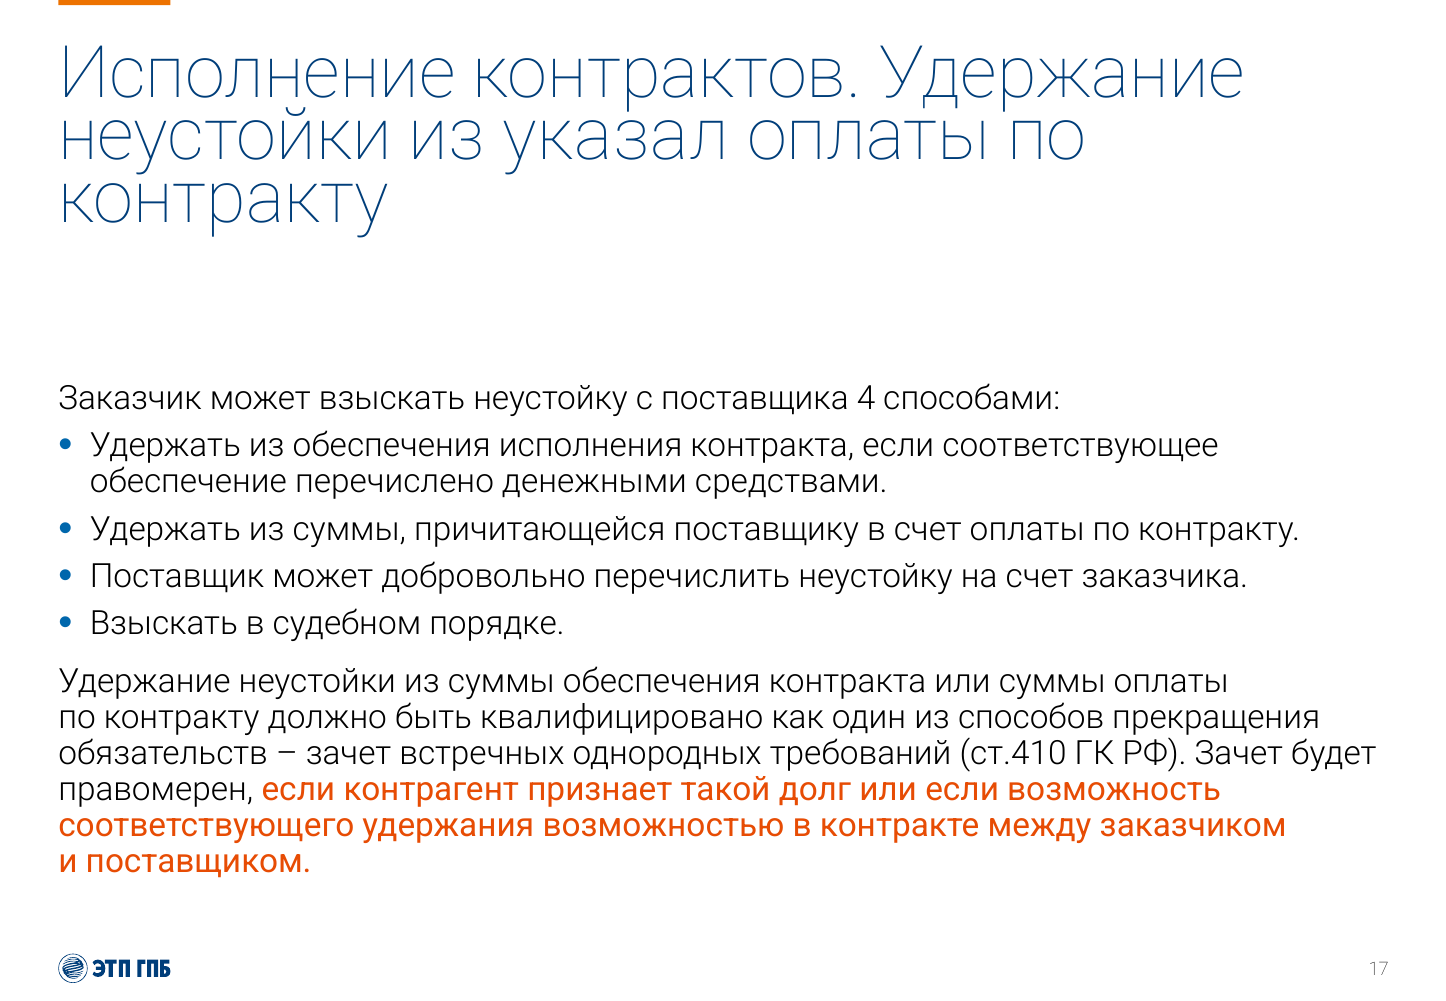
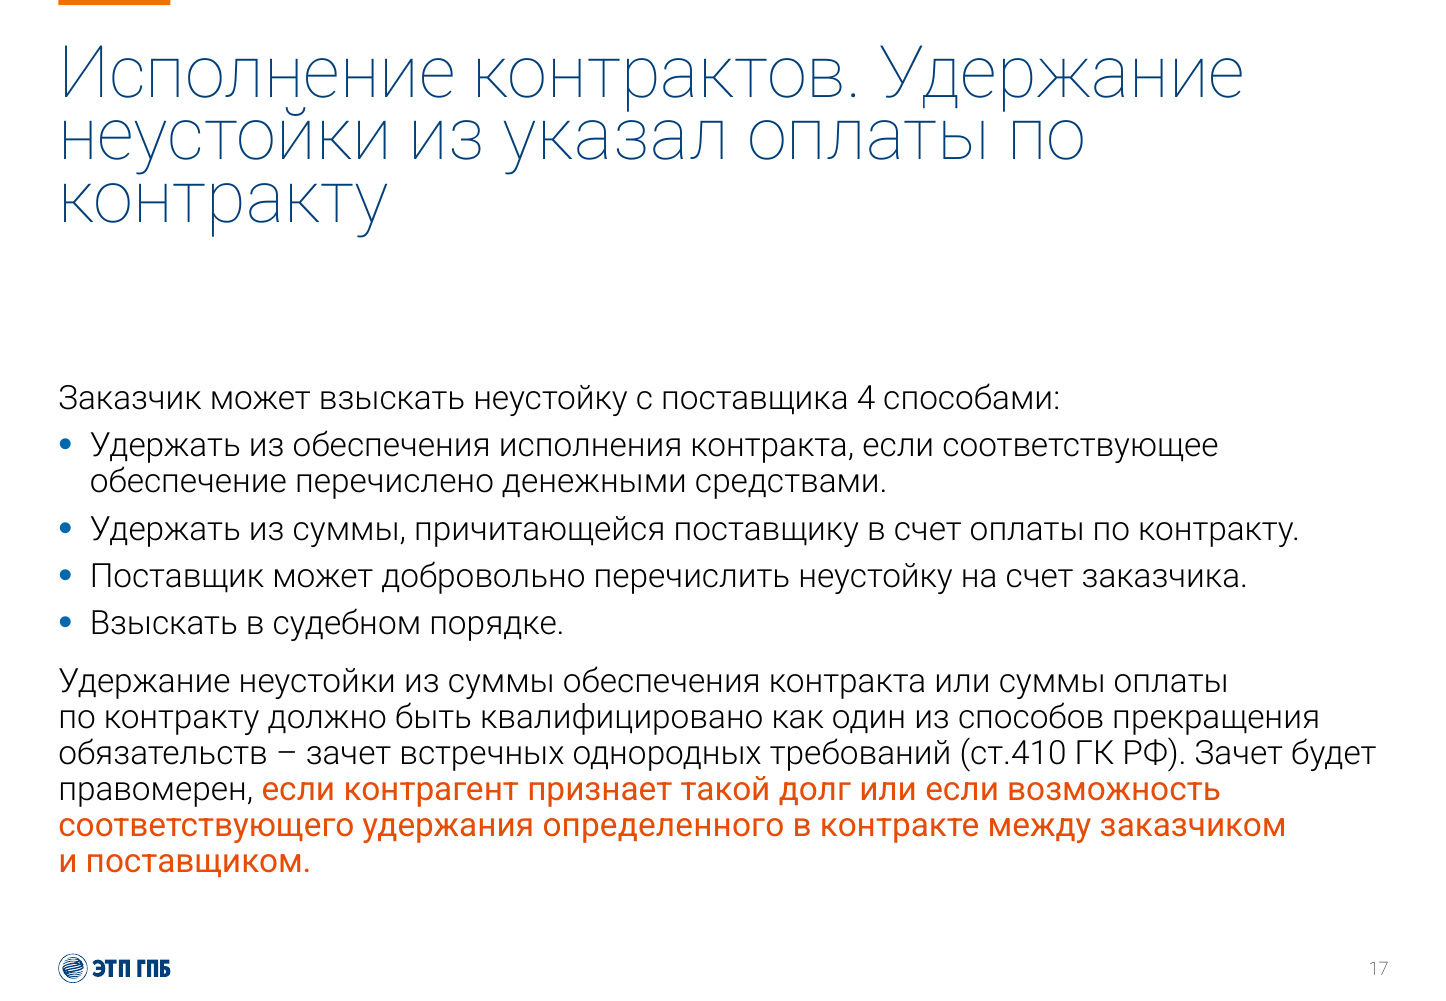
возможностью: возможностью -> определенного (663, 826)
